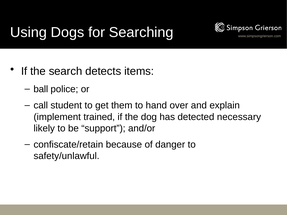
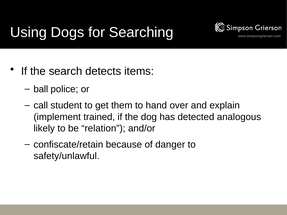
necessary: necessary -> analogous (239, 117)
support: support -> relation (103, 128)
